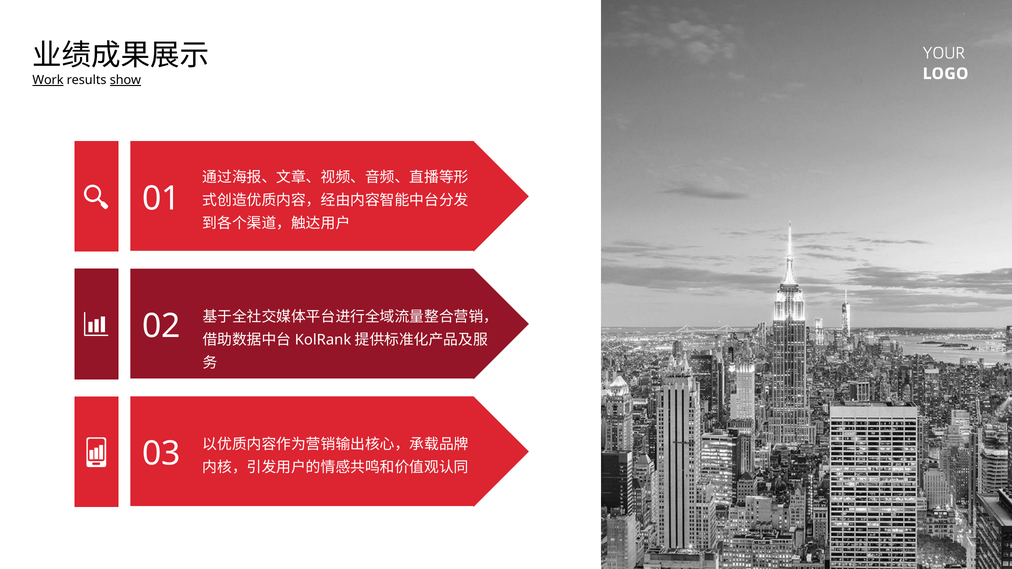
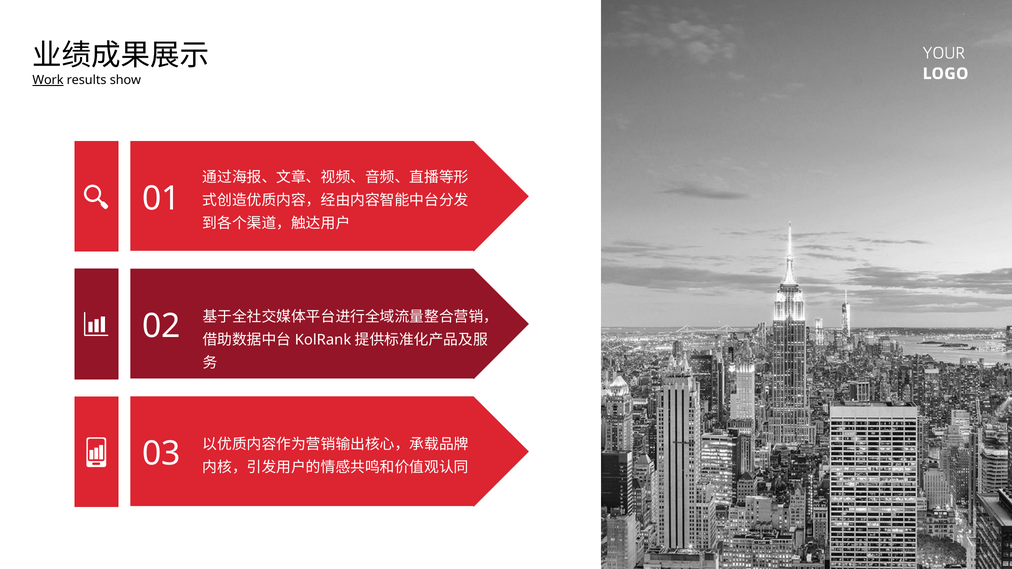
show underline: present -> none (125, 80)
